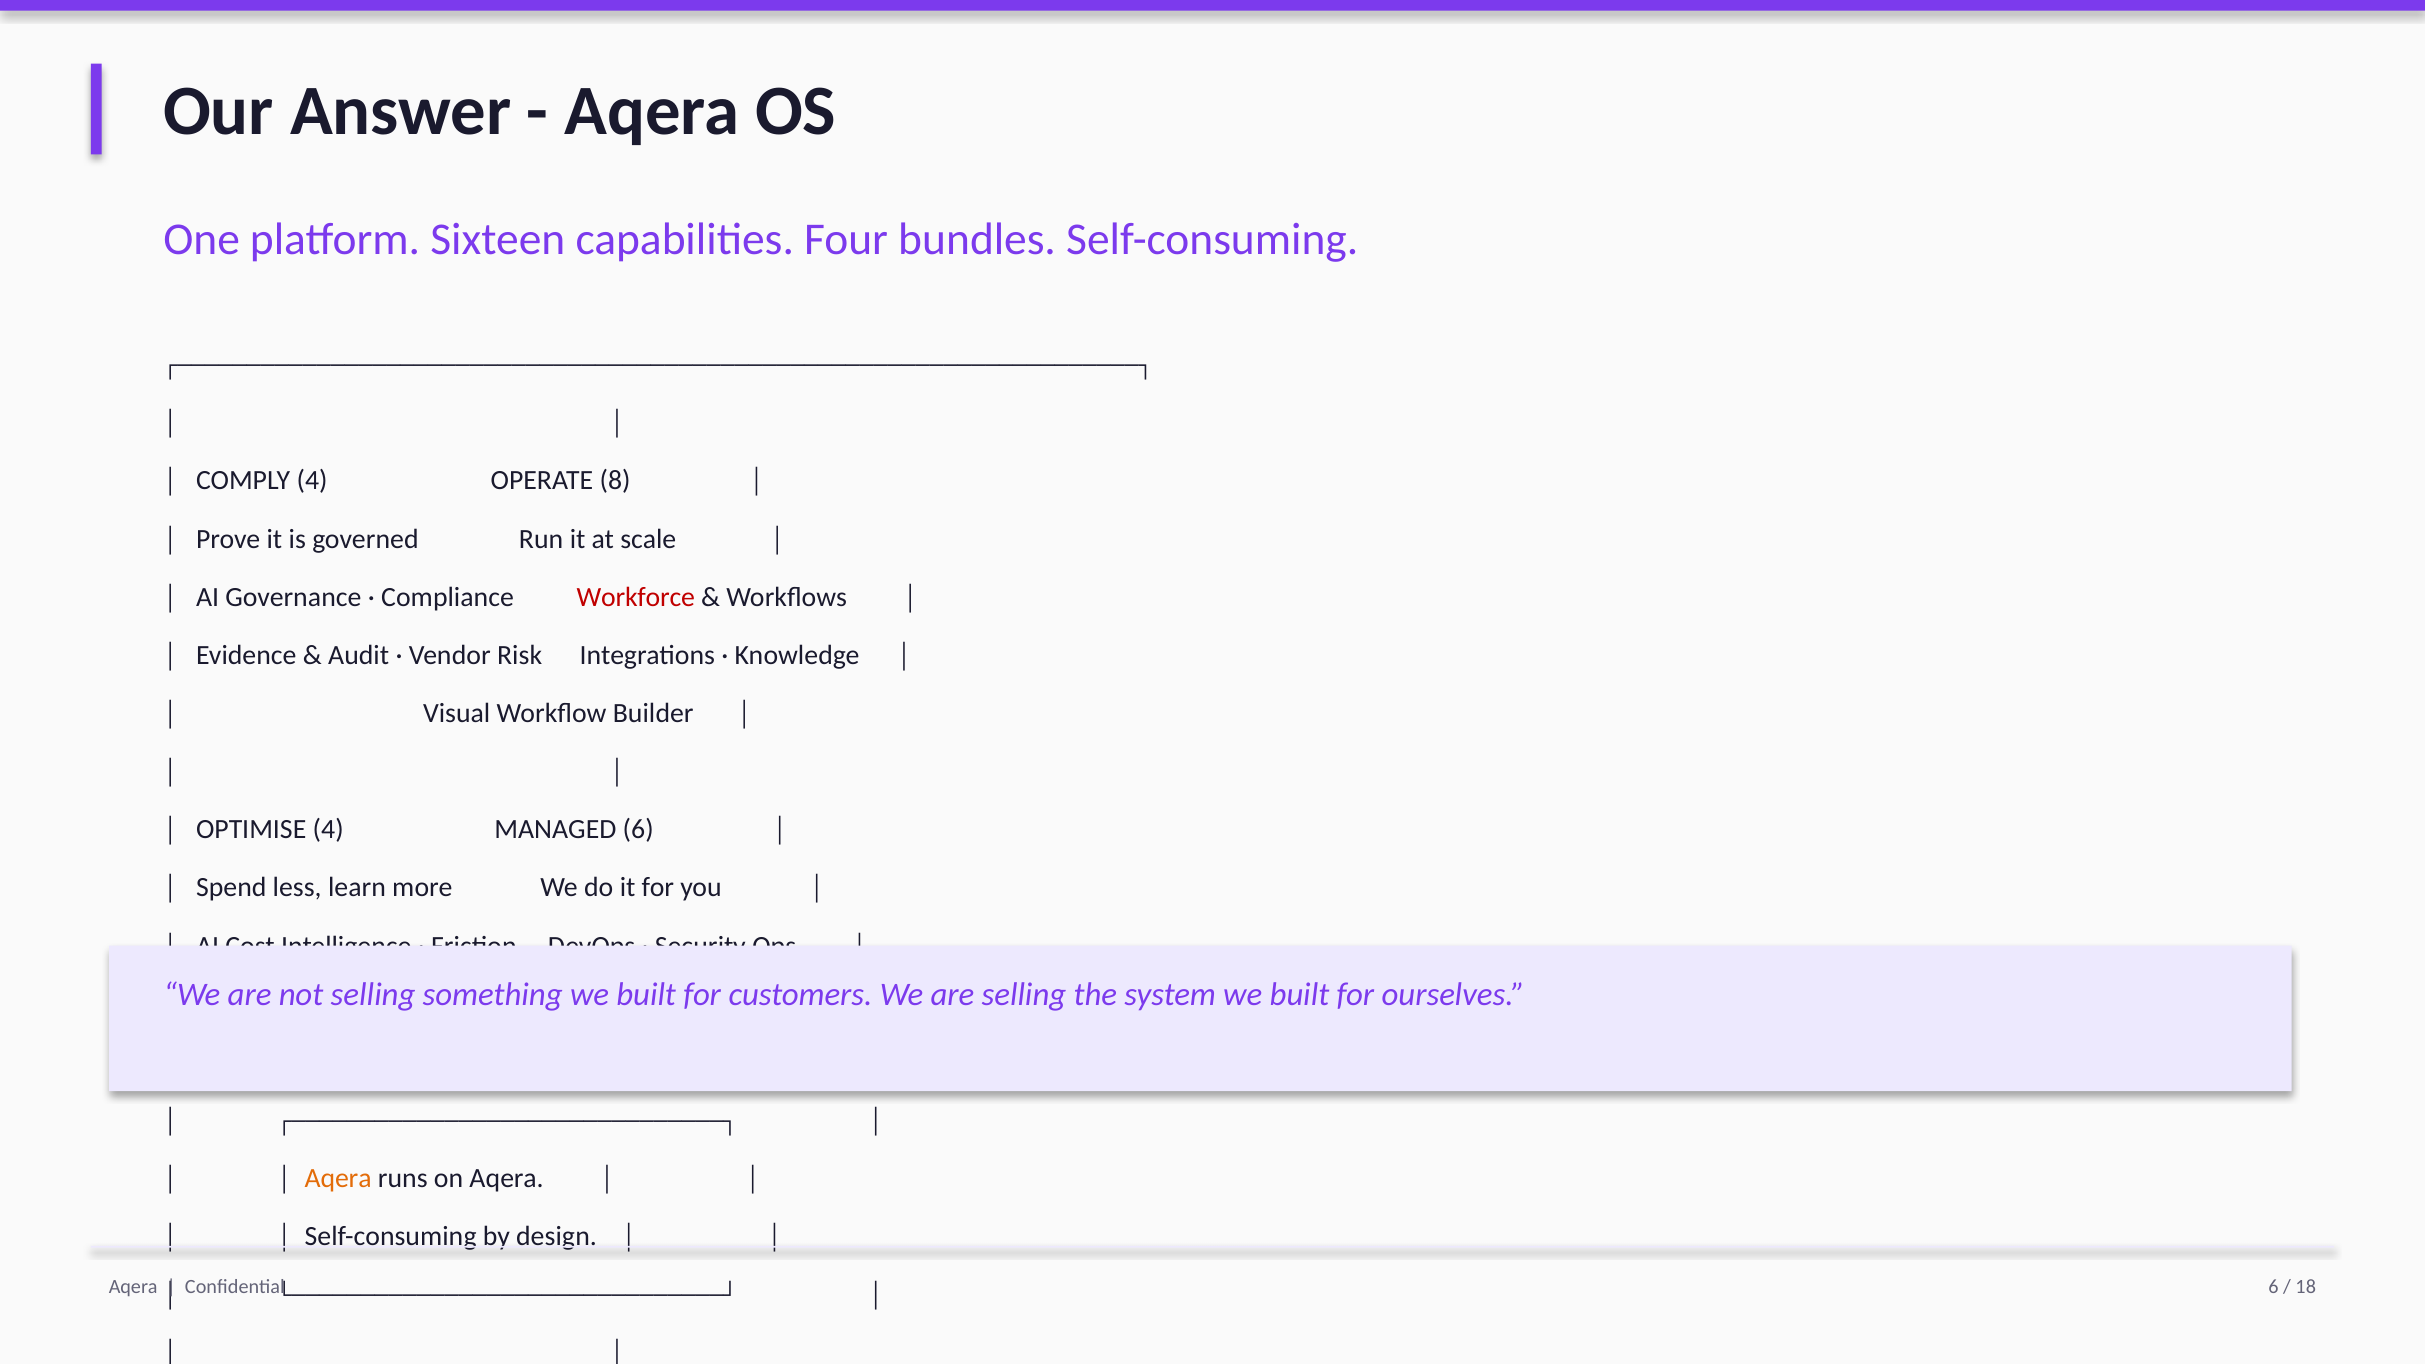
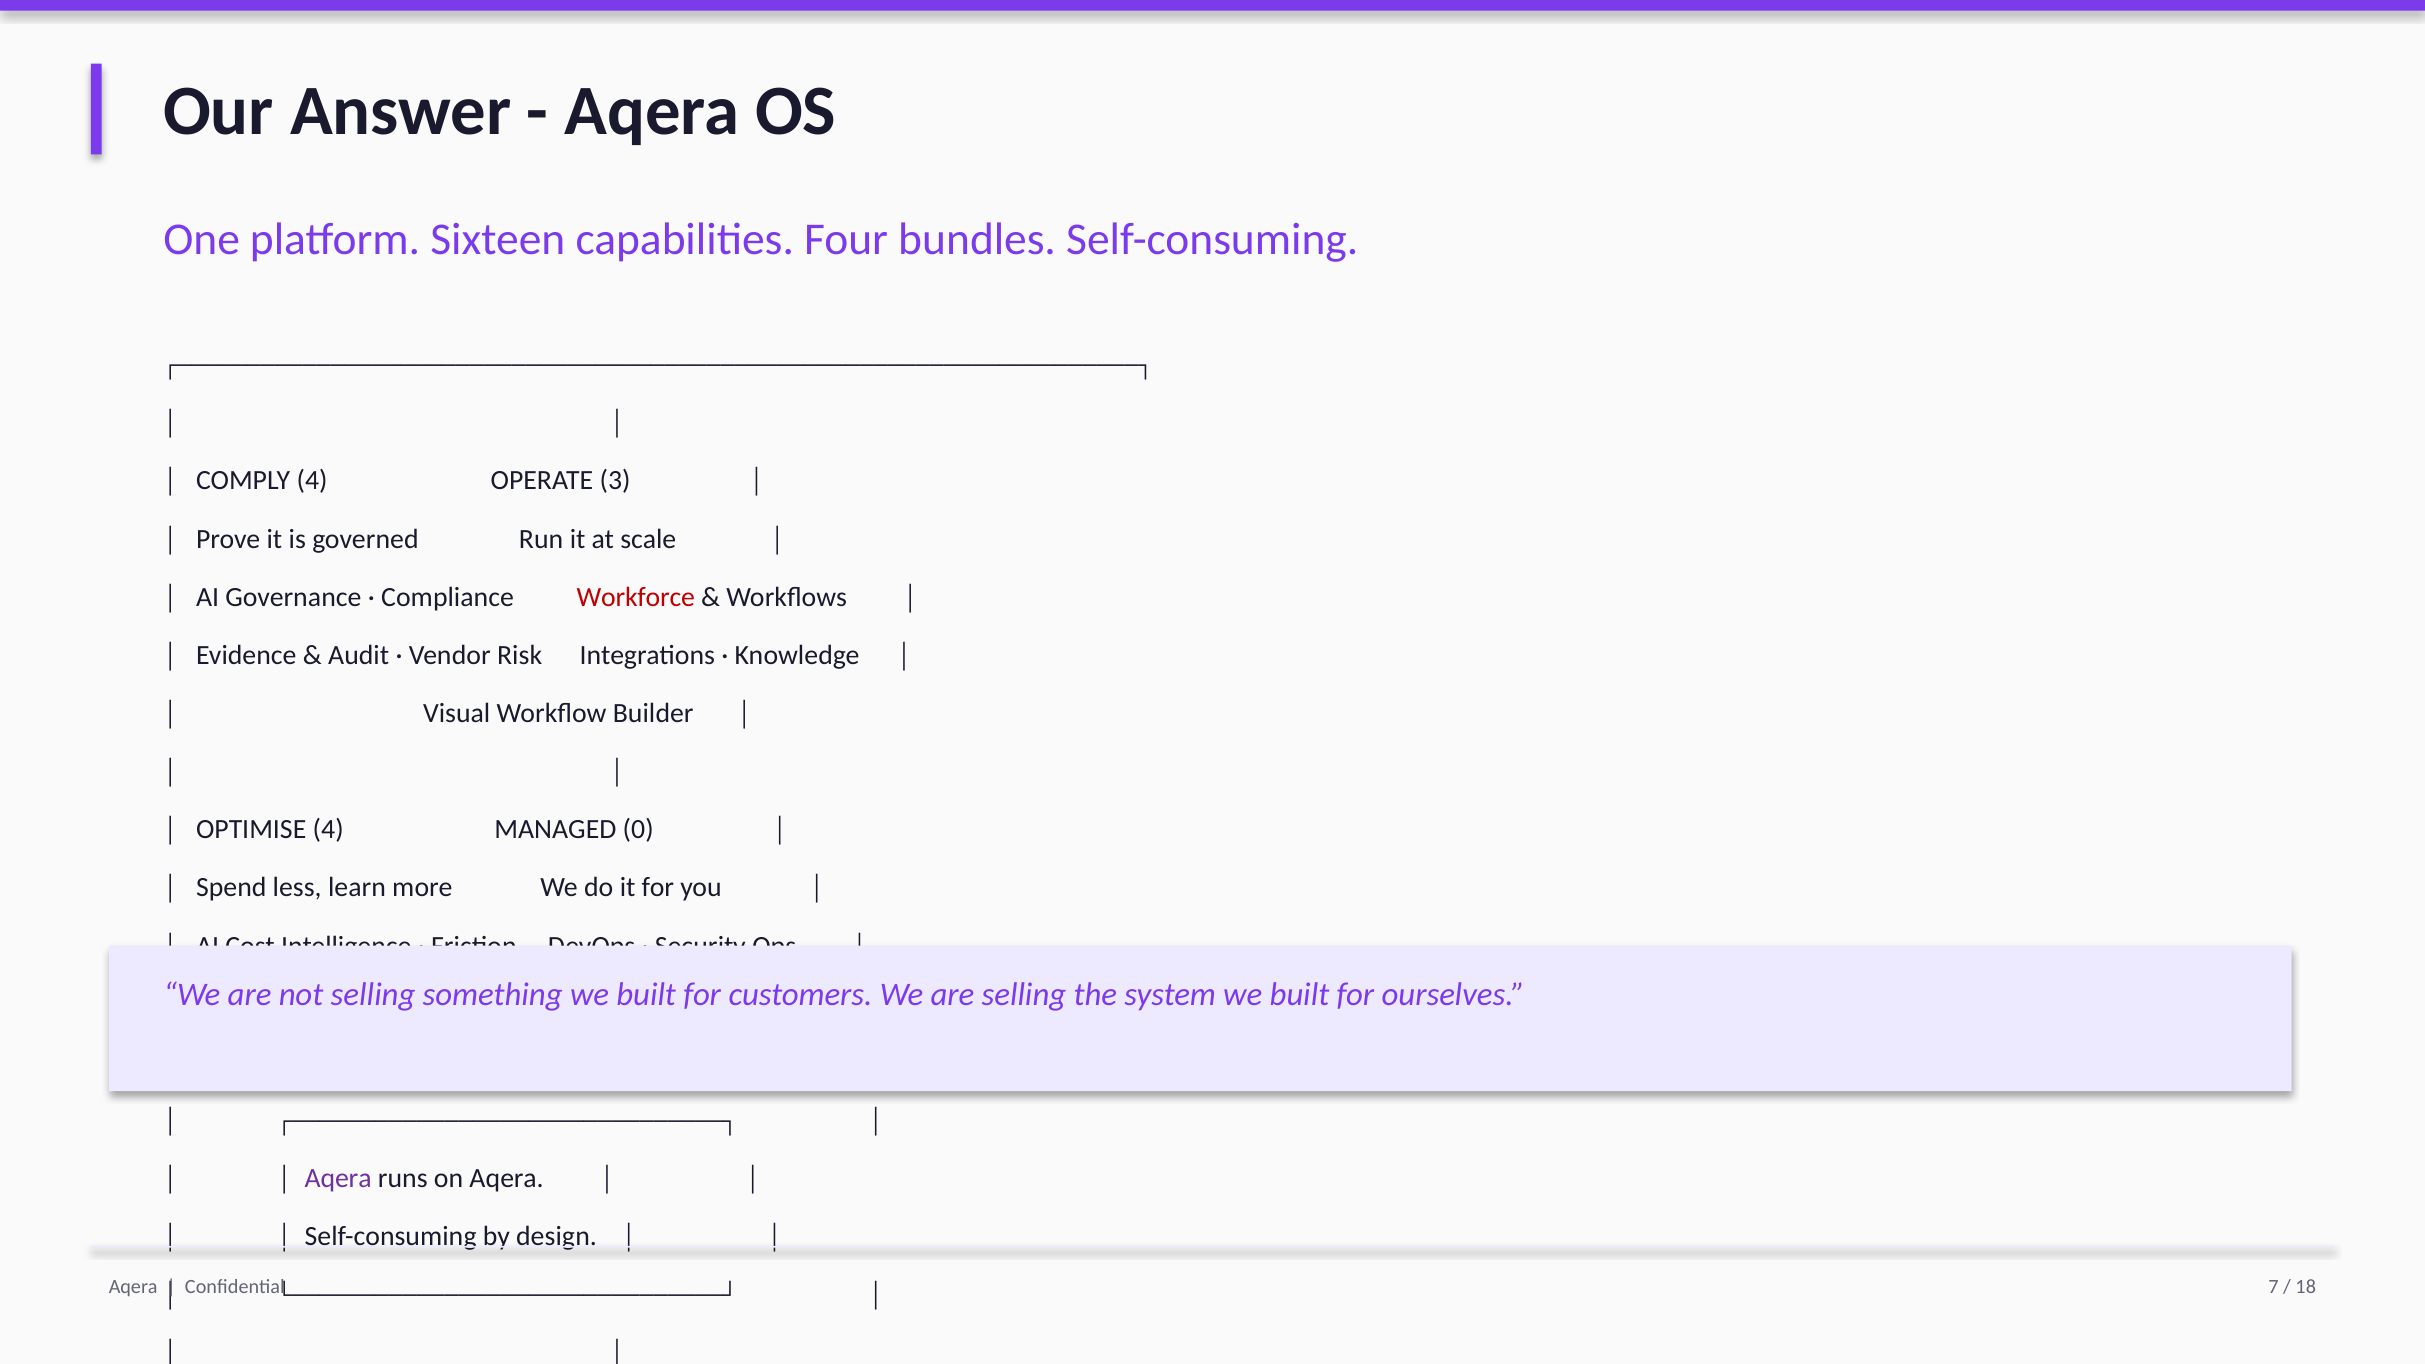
8: 8 -> 3 (615, 481)
MANAGED 6: 6 -> 0 (638, 830)
Aqera colour: orange -> purple (338, 1178)
Confidential 6: 6 -> 7 (2273, 1286)
